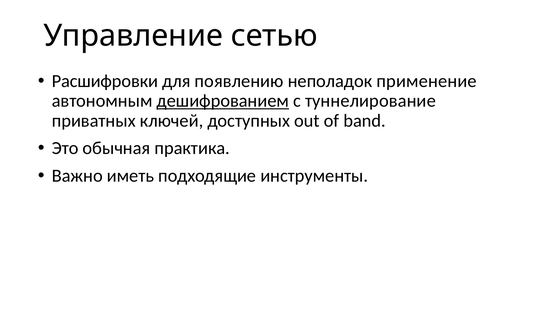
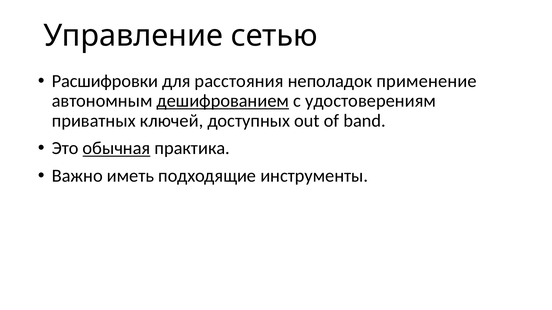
появлению: появлению -> расстояния (239, 81)
туннелирование: туннелирование -> удостоверениям (370, 101)
обычная underline: none -> present (116, 148)
